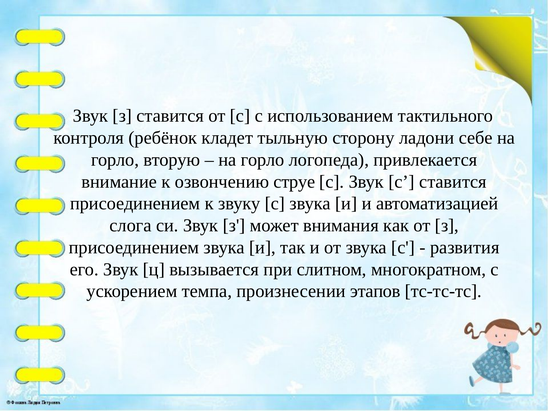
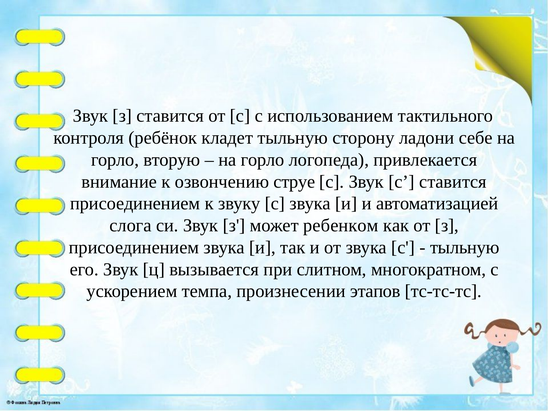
внимания: внимания -> ребенком (341, 226)
развития: развития -> тыльную (465, 247)
